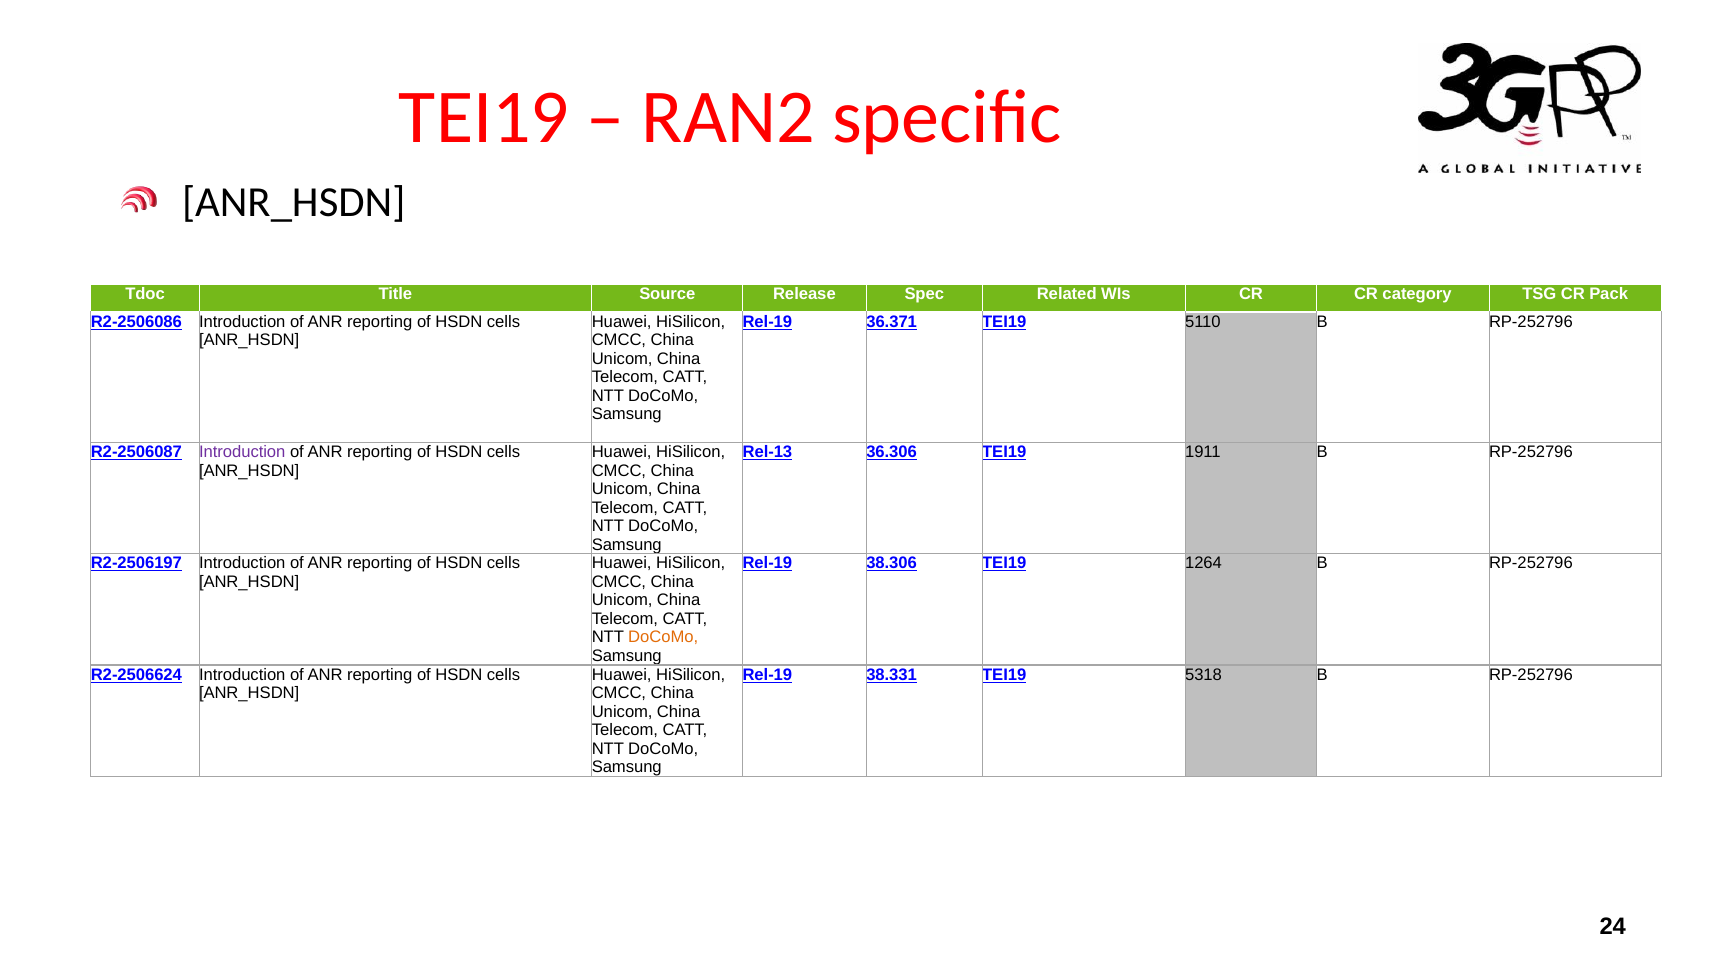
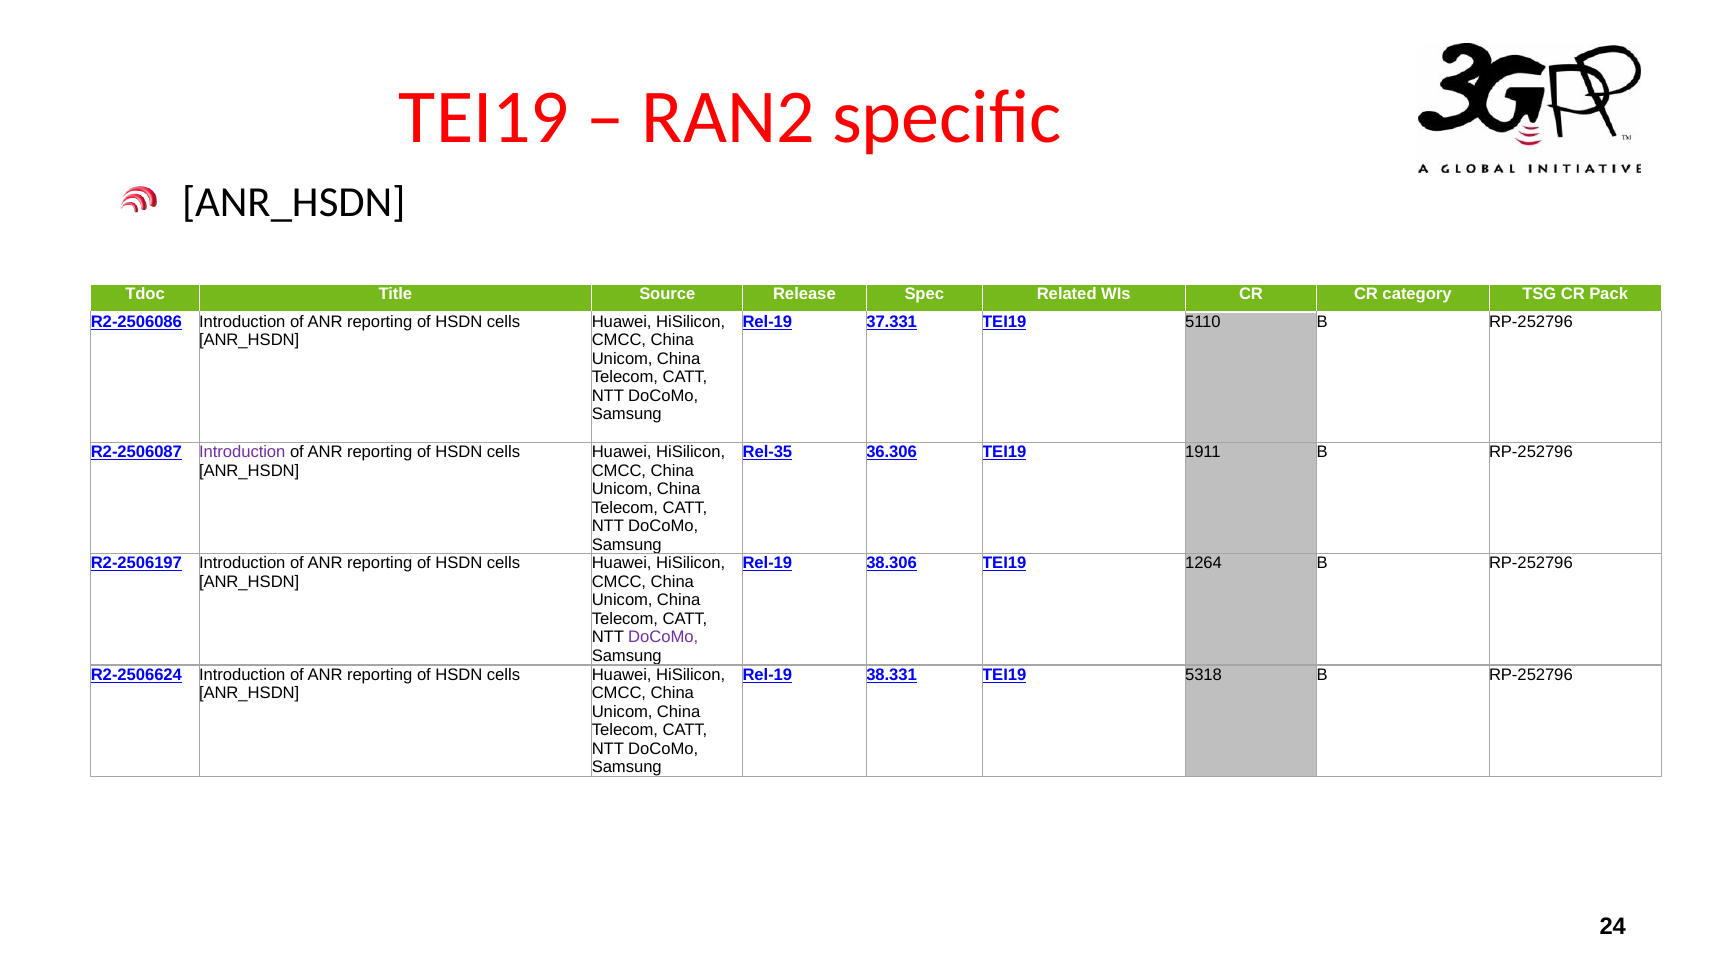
36.371: 36.371 -> 37.331 (892, 322)
Rel-13: Rel-13 -> Rel-35 (767, 452)
DoCoMo colour: orange -> purple (663, 638)
